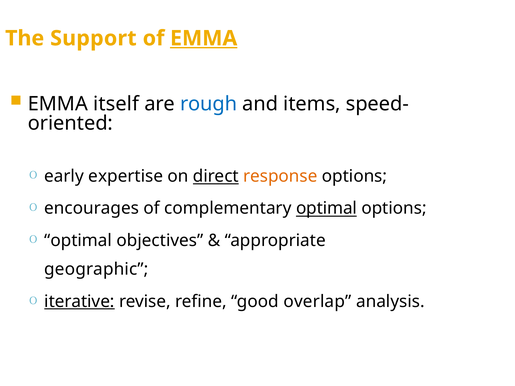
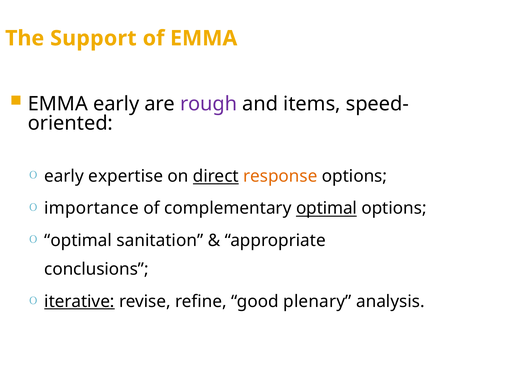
EMMA underline: present -> none (204, 38)
EMMA itself: itself -> early (116, 104)
rough colour: blue -> purple (209, 104)
encourages: encourages -> importance (92, 208)
objectives: objectives -> sanitation (160, 241)
geographic: geographic -> conclusions (96, 269)
overlap: overlap -> plenary (317, 302)
